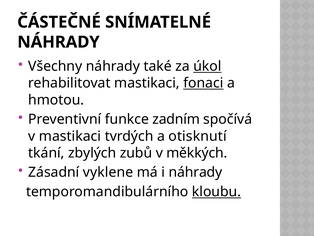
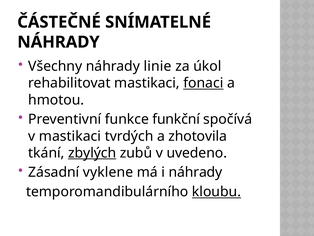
také: také -> linie (158, 66)
úkol underline: present -> none (207, 66)
zadním: zadním -> funkční (176, 119)
otisknutí: otisknutí -> zhotovila (198, 136)
zbylých underline: none -> present (92, 153)
měkkých: měkkých -> uvedeno (197, 153)
